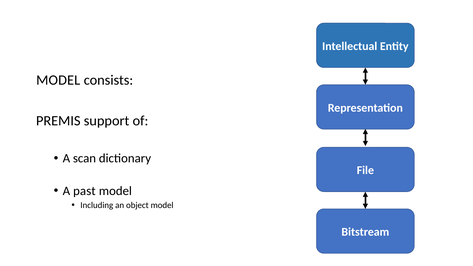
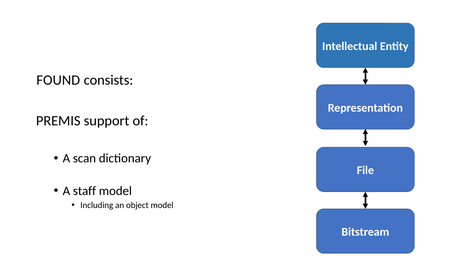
MODEL: MODEL -> FOUND (58, 80)
past: past -> staff (84, 191)
